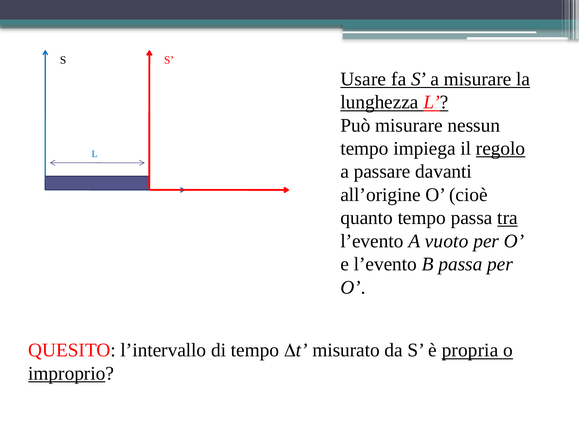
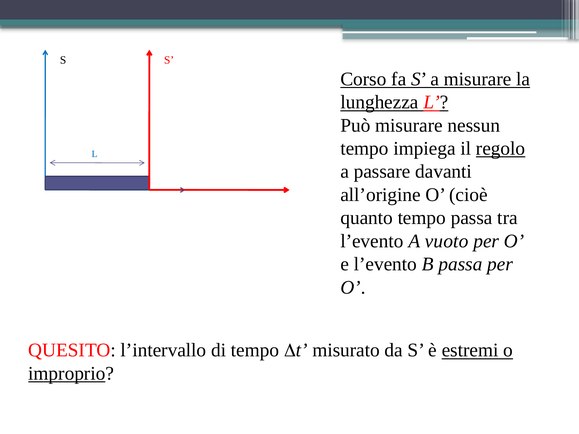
Usare: Usare -> Corso (363, 79)
tra underline: present -> none (507, 218)
propria: propria -> estremi (470, 350)
